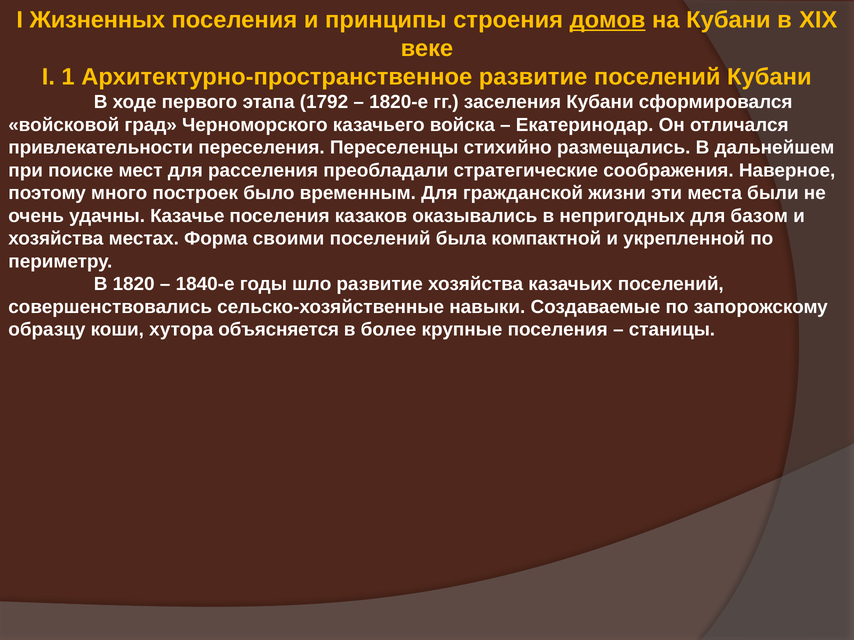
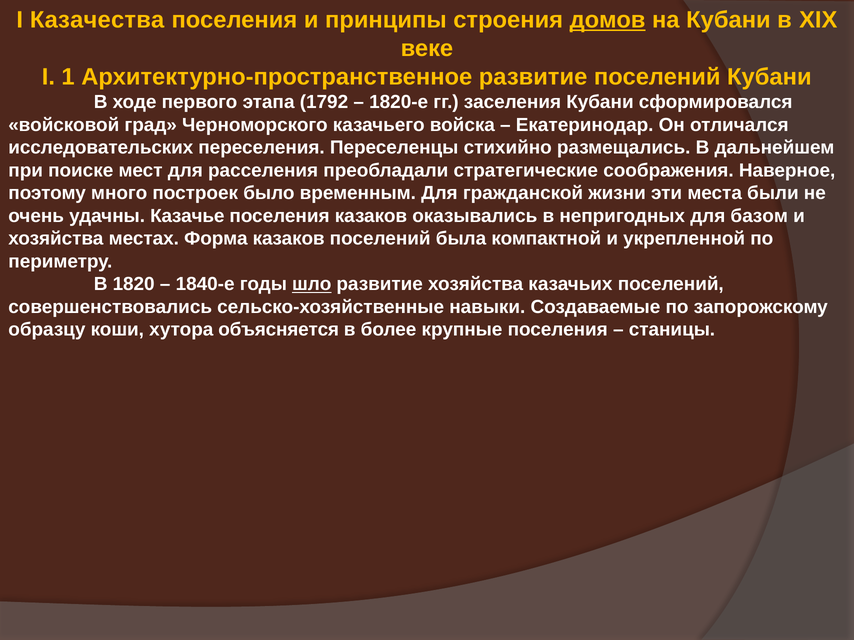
Жизненных: Жизненных -> Казачества (97, 20)
привлекательности: привлекательности -> исследовательских (101, 148)
Форма своими: своими -> казаков (289, 239)
шло underline: none -> present (312, 284)
